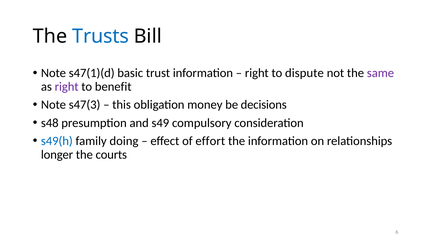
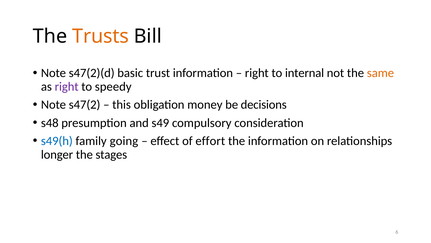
Trusts colour: blue -> orange (101, 36)
s47(1)(d: s47(1)(d -> s47(2)(d (92, 73)
dispute: dispute -> internal (305, 73)
same colour: purple -> orange (380, 73)
benefit: benefit -> speedy (113, 86)
s47(3: s47(3 -> s47(2 (85, 105)
doing: doing -> going (124, 141)
courts: courts -> stages (111, 154)
